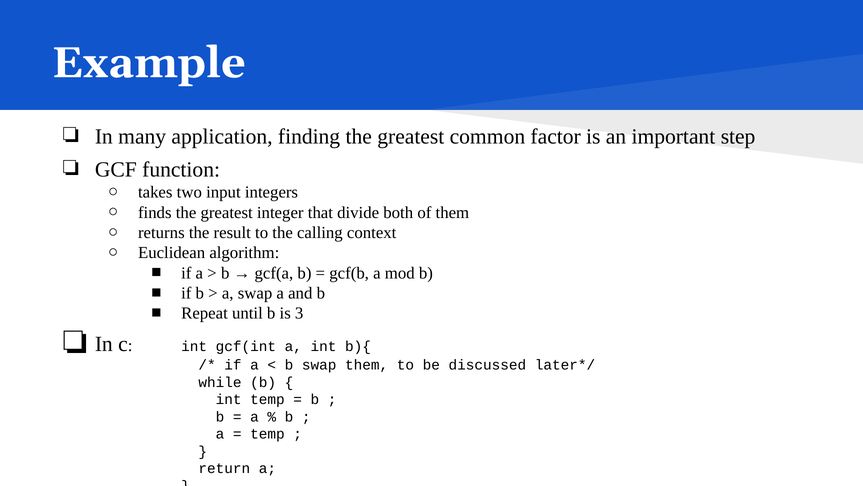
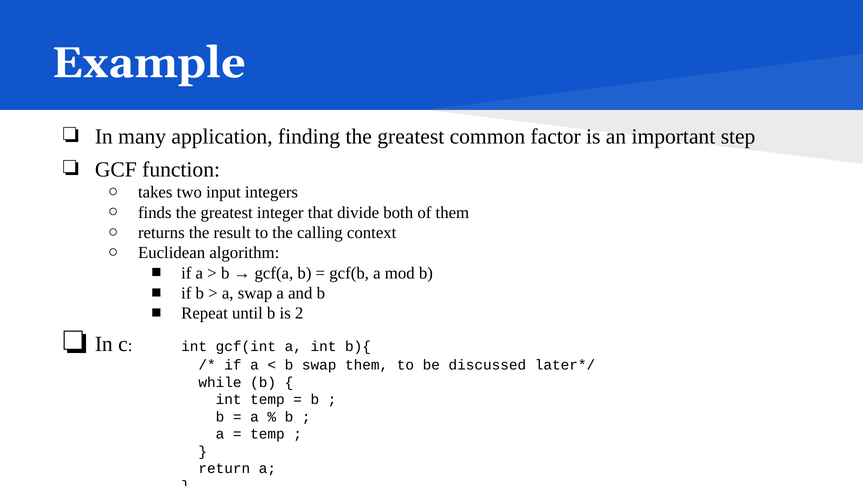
3: 3 -> 2 (299, 313)
